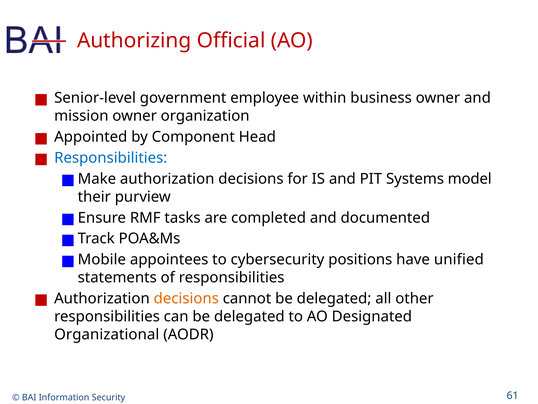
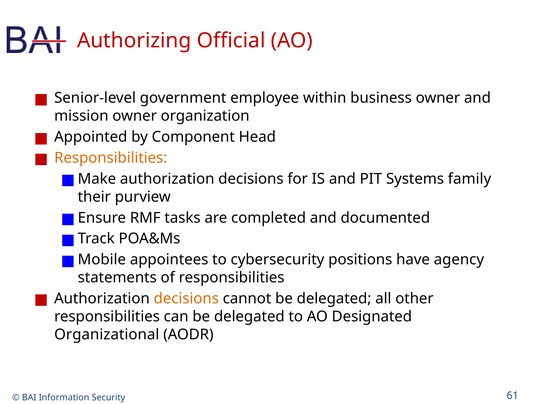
Responsibilities colour: blue -> orange (111, 158)
model: model -> family (470, 179)
unified: unified -> agency (459, 259)
